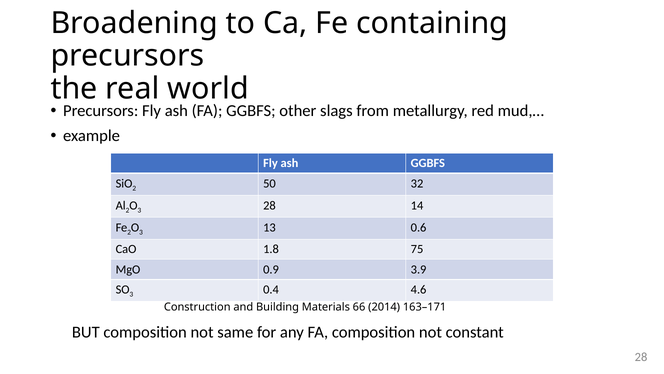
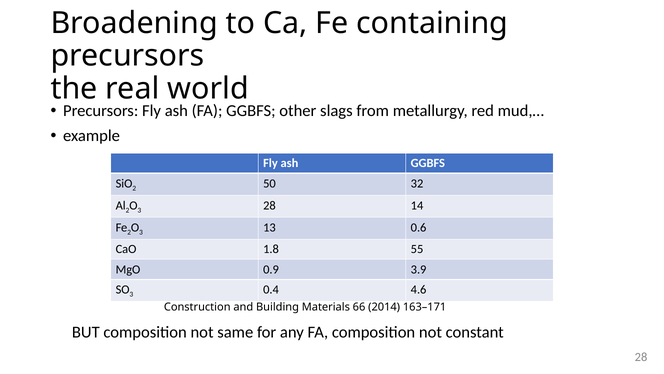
75: 75 -> 55 (417, 249)
